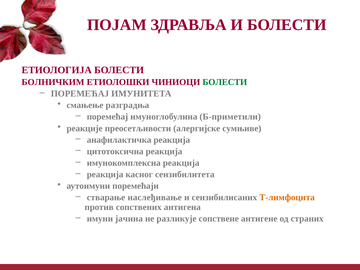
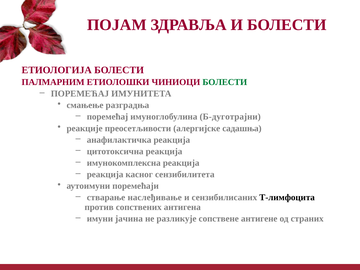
БОЛНИЧКИМ: БОЛНИЧКИМ -> ПАЛМАРНИМ (53, 82)
Б-приметили: Б-приметили -> Б-дуготрајни (230, 117)
сумњиве: сумњиве -> садашња (242, 128)
Т-лимфоцита colour: orange -> black (287, 197)
